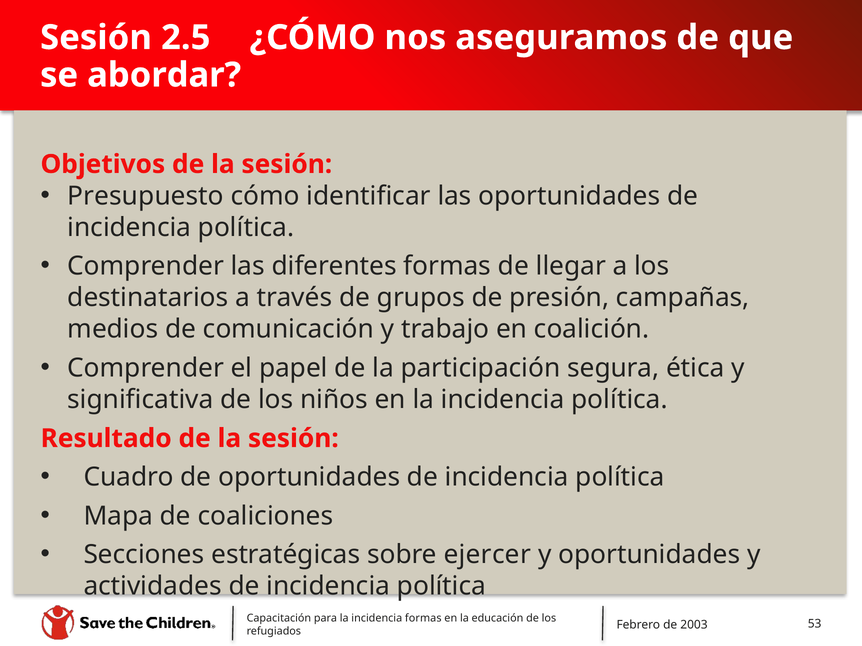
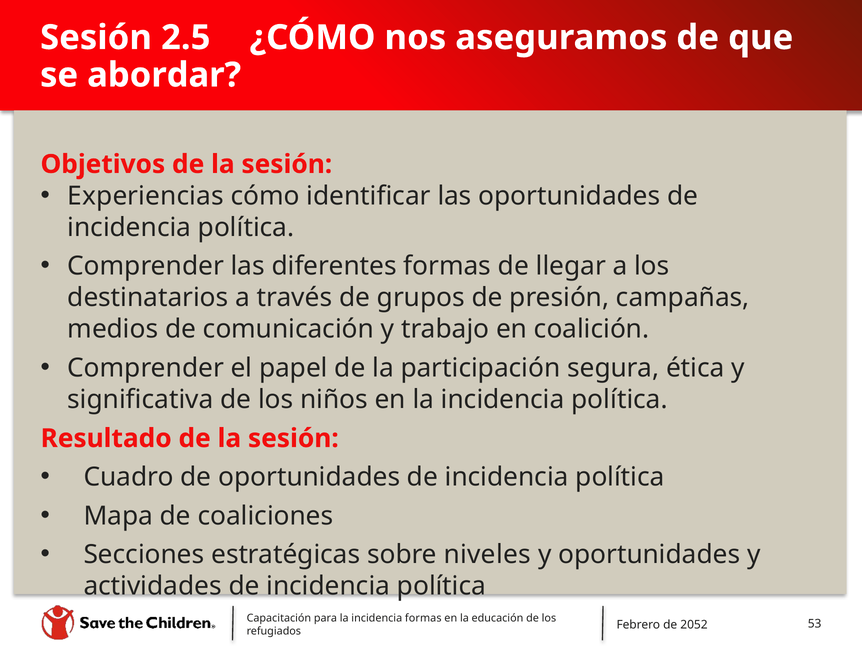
Presupuesto: Presupuesto -> Experiencias (146, 196)
ejercer: ejercer -> niveles (487, 555)
2003: 2003 -> 2052 (694, 625)
